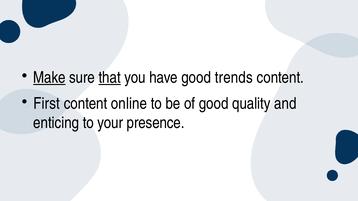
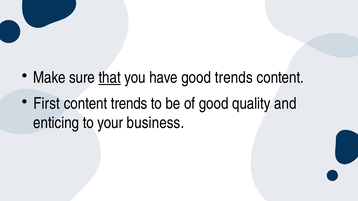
Make underline: present -> none (49, 78)
content online: online -> trends (129, 104)
presence: presence -> business (155, 123)
